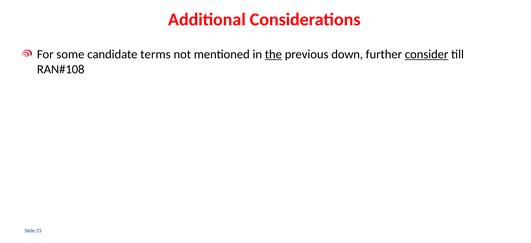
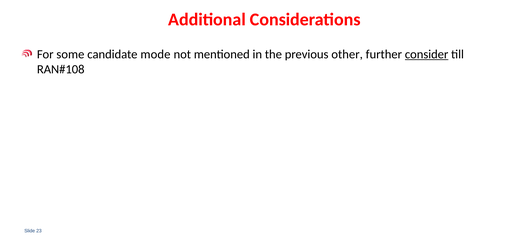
terms: terms -> mode (155, 54)
the underline: present -> none (273, 54)
down: down -> other (347, 54)
